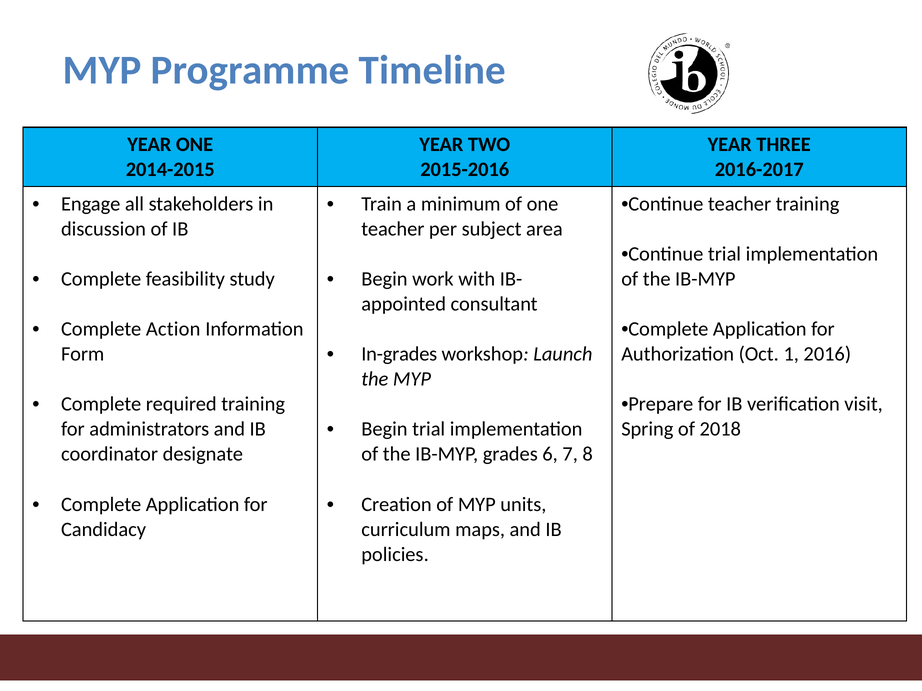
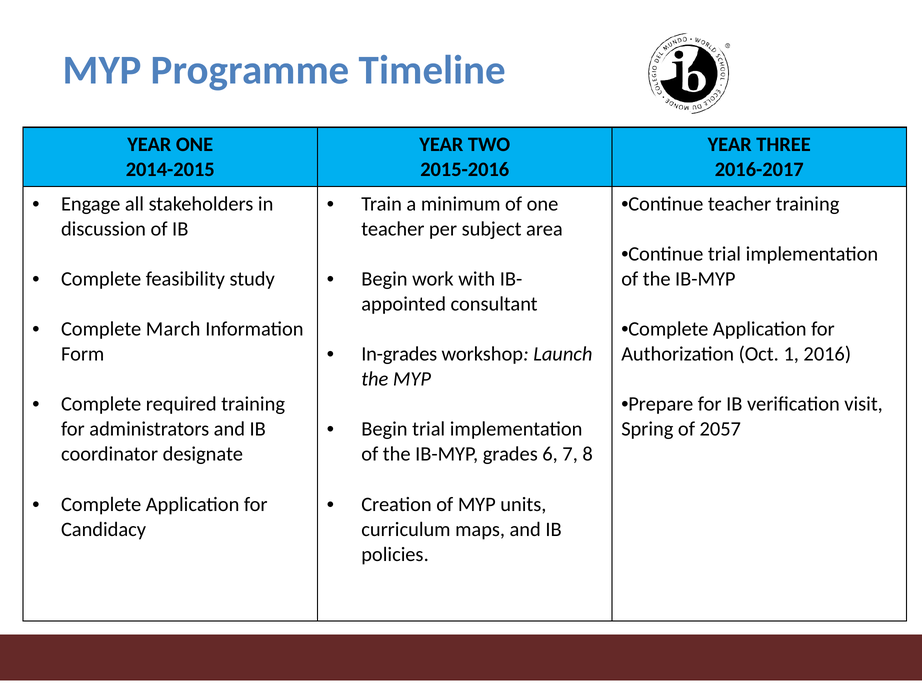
Action: Action -> March (173, 329)
2018: 2018 -> 2057 (720, 430)
